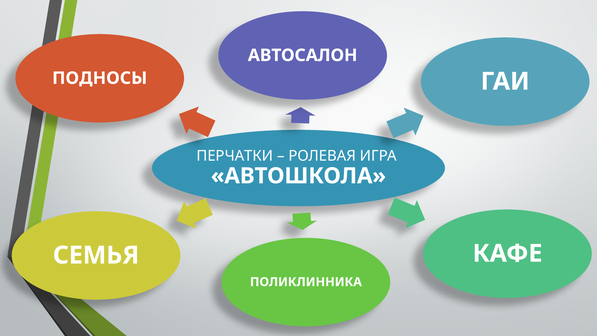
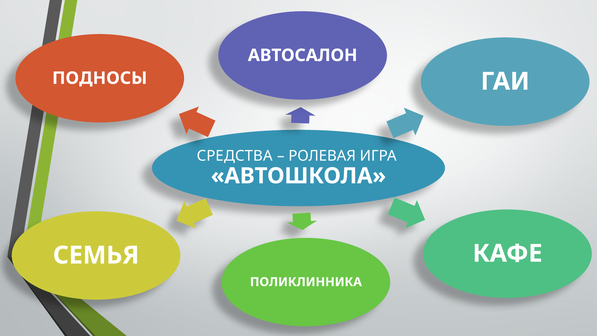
ПЕРЧАТКИ: ПЕРЧАТКИ -> СРЕДСТВА (235, 156)
